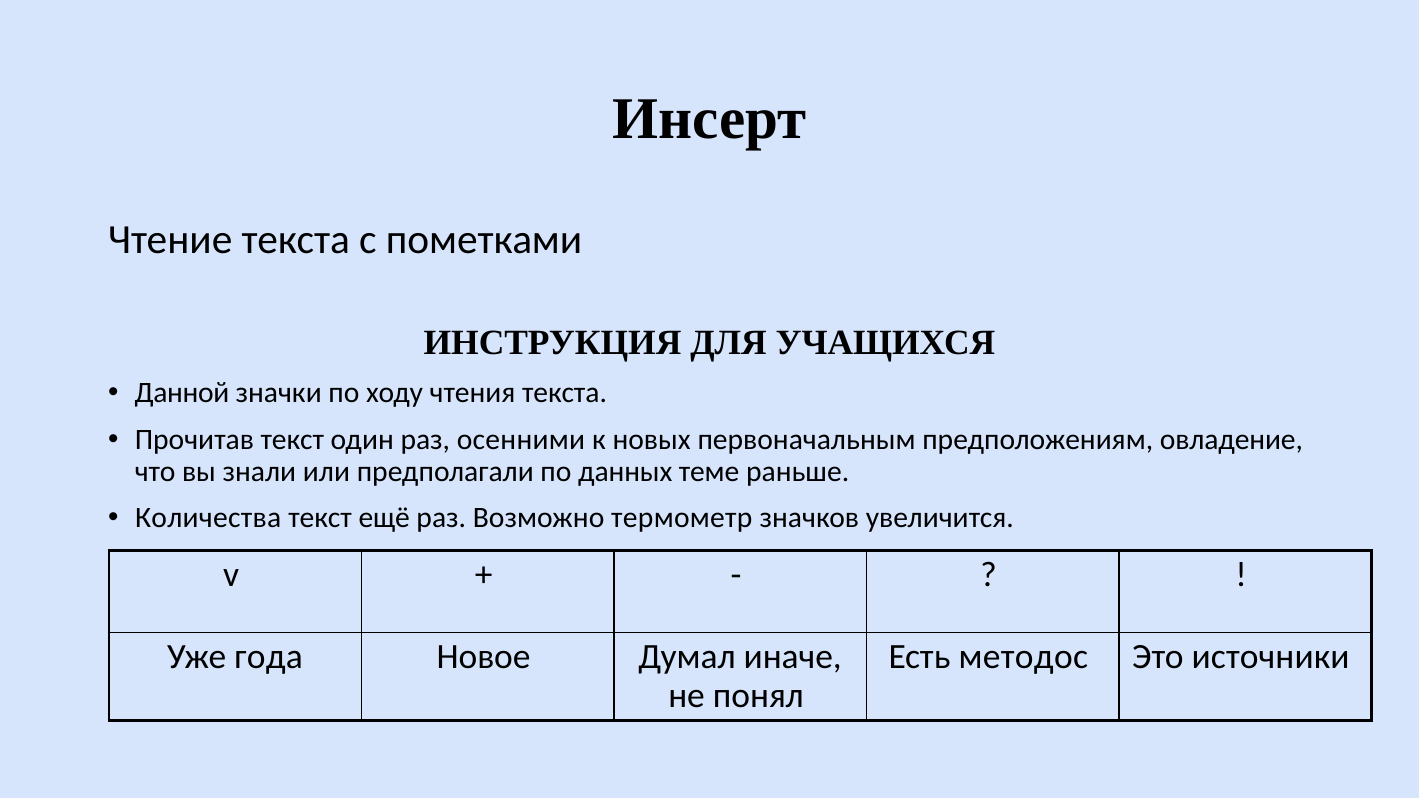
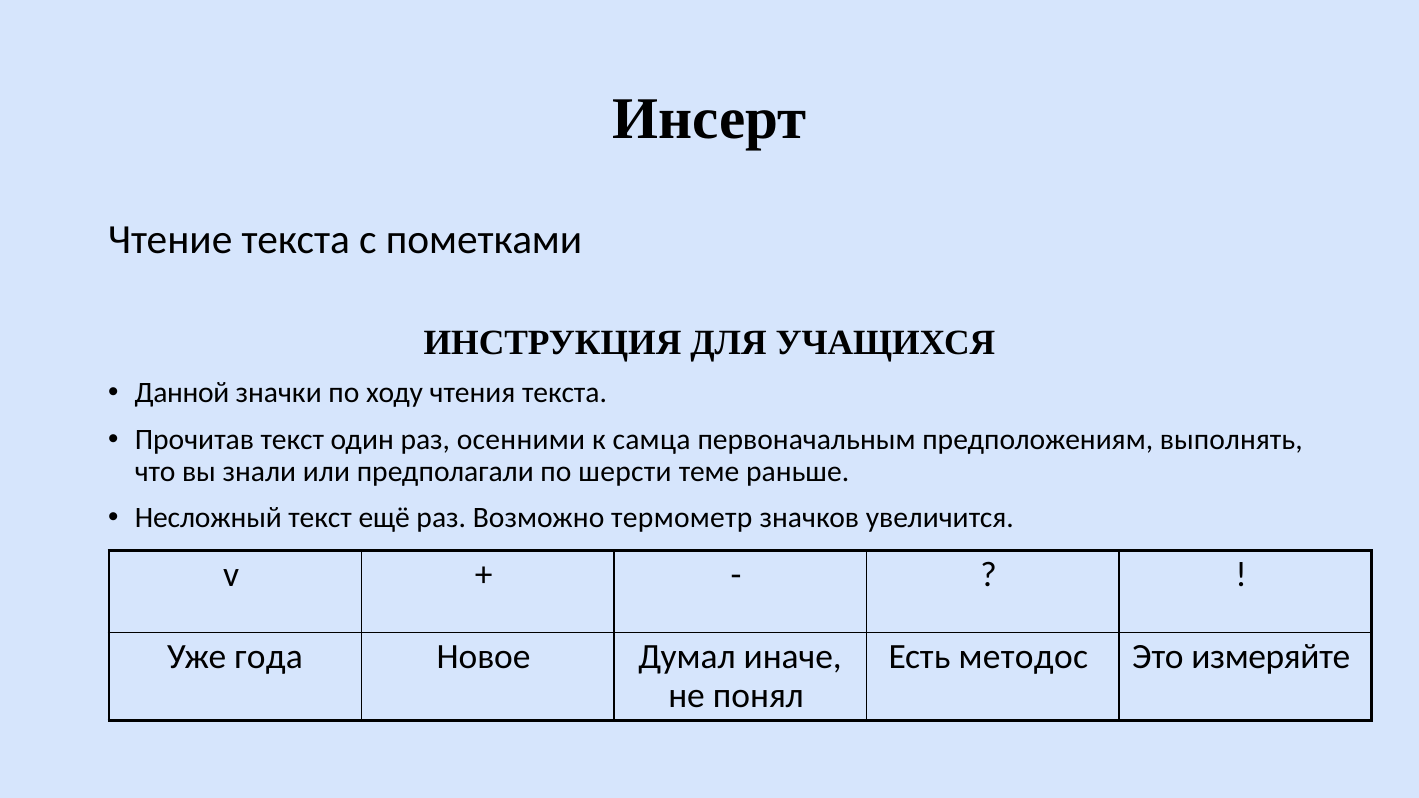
новых: новых -> самца (652, 440)
овладение: овладение -> выполнять (1231, 440)
данных: данных -> шерсти (625, 472)
Количества: Количества -> Несложный (208, 518)
источники: источники -> измеряйте (1271, 657)
